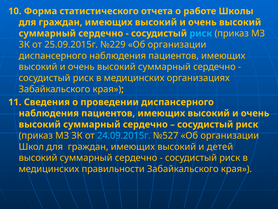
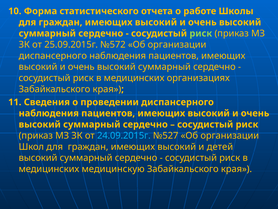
риск colour: light blue -> light green (201, 33)
№229: №229 -> №572 (113, 44)
правильности: правильности -> медицинскую (113, 169)
